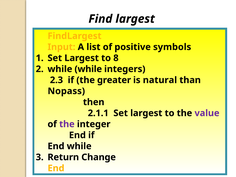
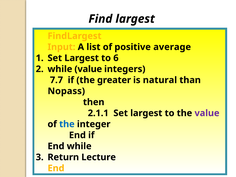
symbols: symbols -> average (172, 47)
8: 8 -> 6 (116, 58)
while while: while -> value (88, 69)
2.3: 2.3 -> 7.7 (56, 80)
the colour: purple -> blue (67, 124)
Change: Change -> Lecture (99, 157)
